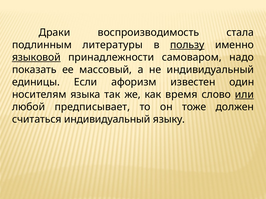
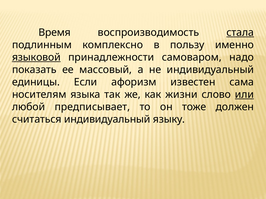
Драки: Драки -> Время (55, 33)
стала underline: none -> present (240, 33)
литературы: литературы -> комплексно (113, 45)
пользу underline: present -> none (187, 45)
один: один -> сама (242, 82)
время: время -> жизни (181, 95)
